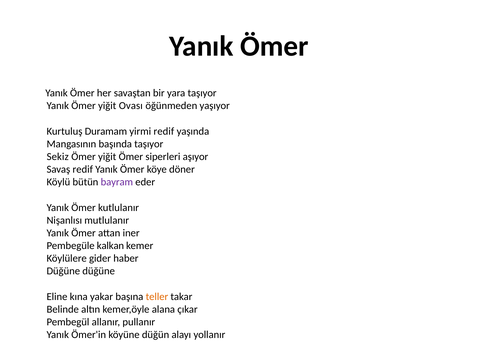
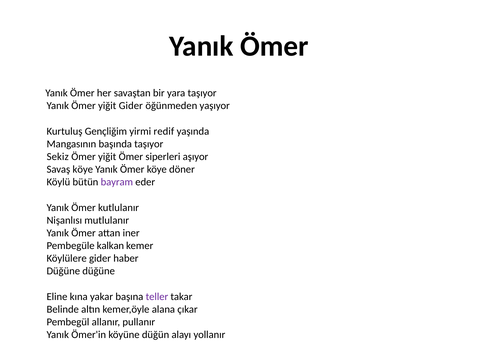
yiğit Ovası: Ovası -> Gider (131, 106)
Duramam: Duramam -> Gençliğim (106, 131)
Savaş redif: redif -> köye (83, 170)
teller colour: orange -> purple (157, 297)
